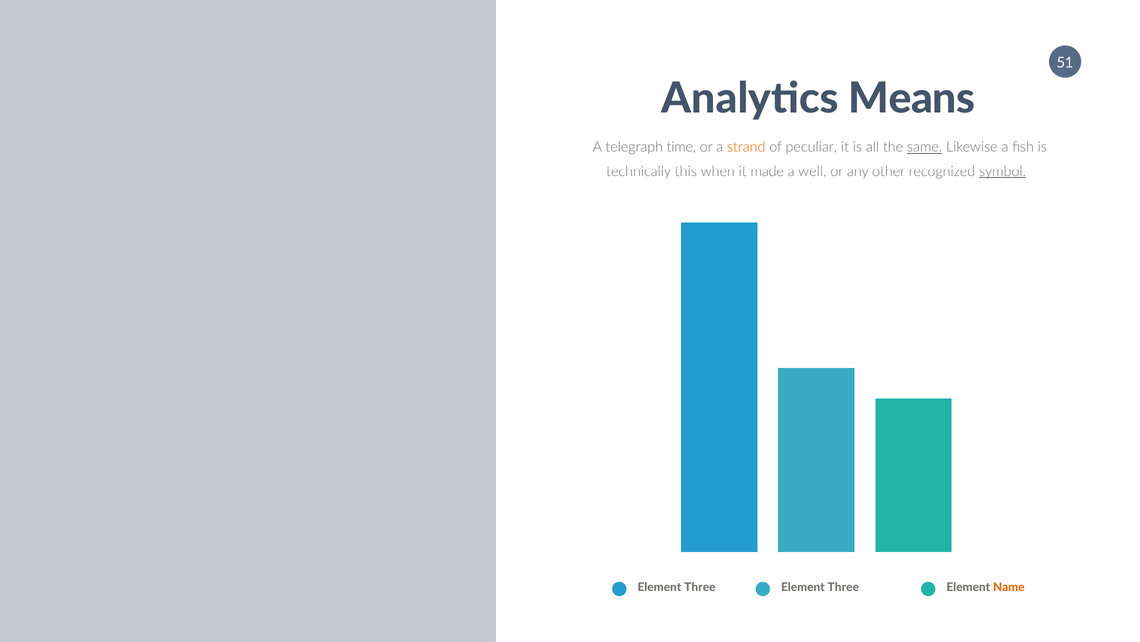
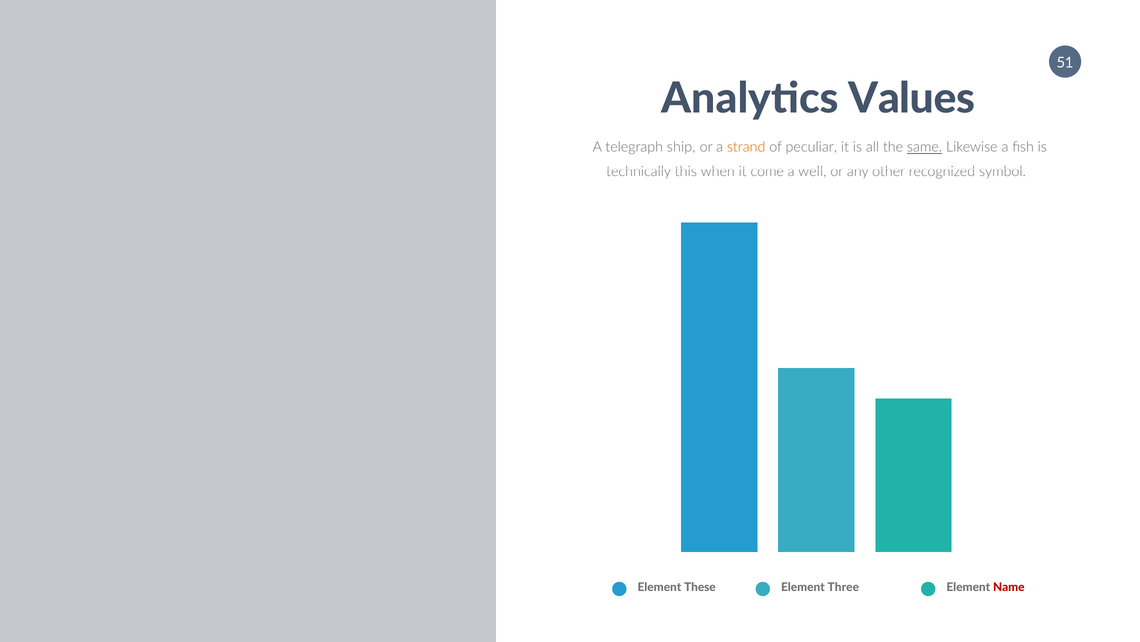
Means: Means -> Values (912, 98)
time: time -> ship (681, 147)
made: made -> come (767, 171)
symbol underline: present -> none (1002, 171)
Three: Three -> These (700, 587)
Name colour: orange -> red (1009, 587)
